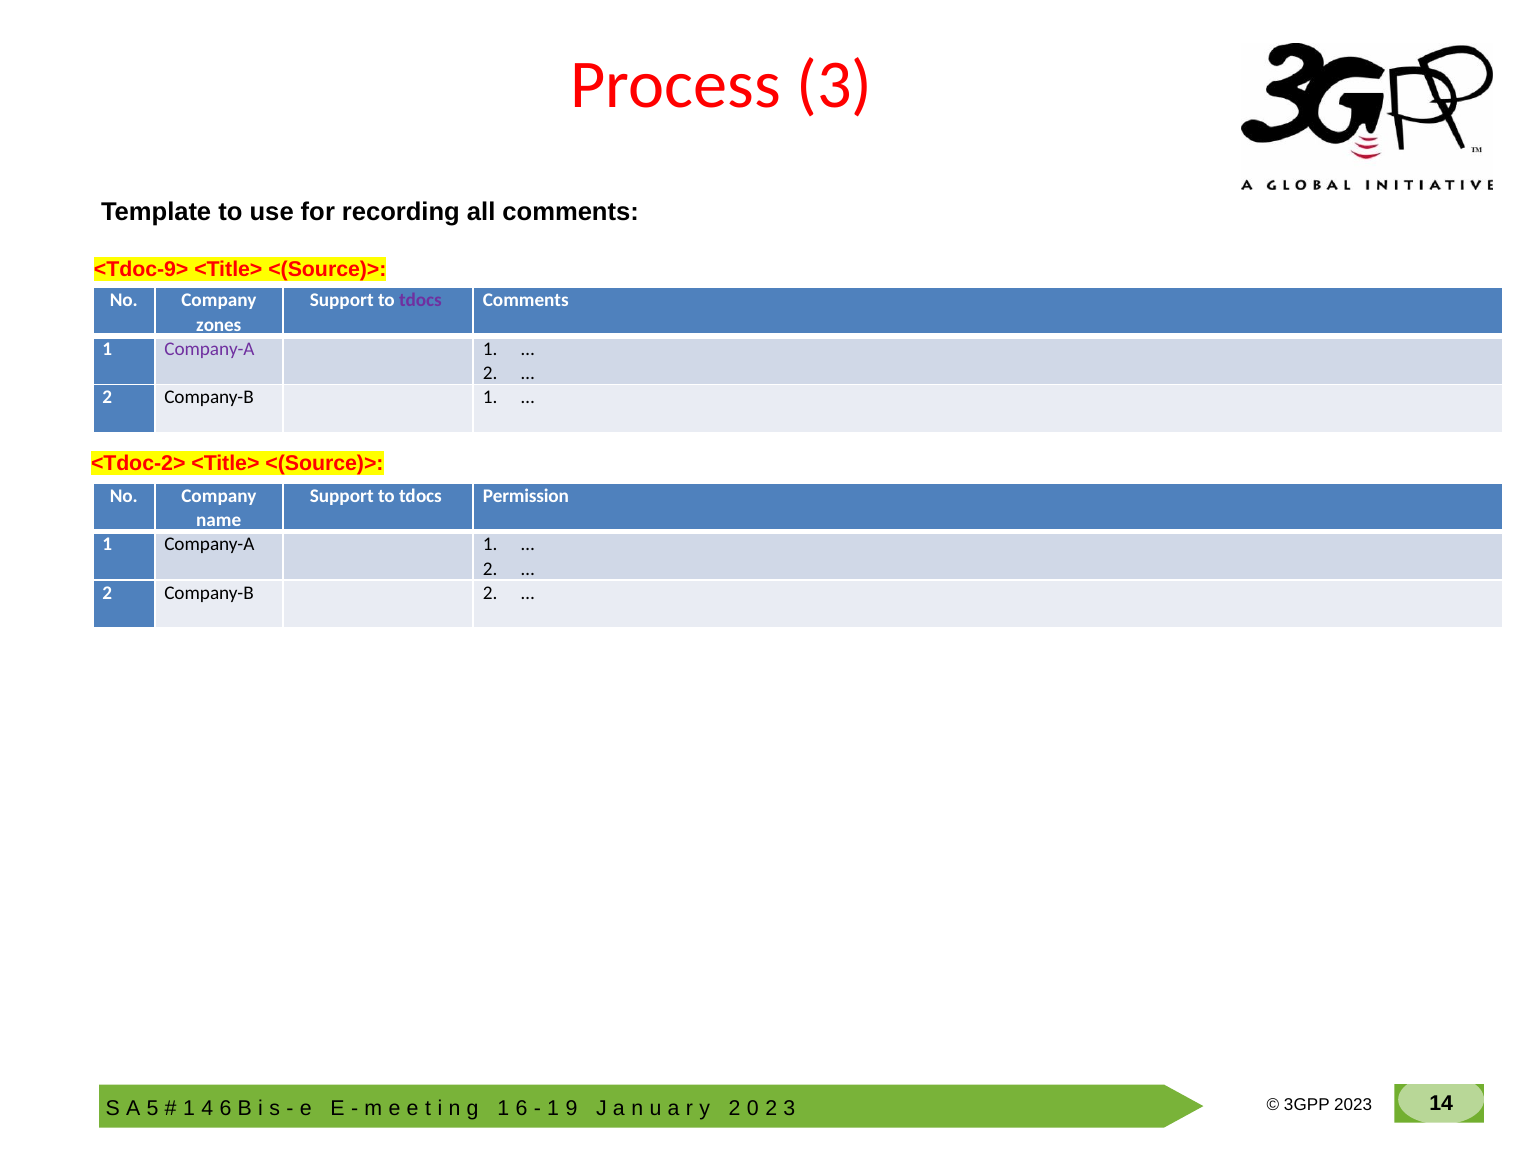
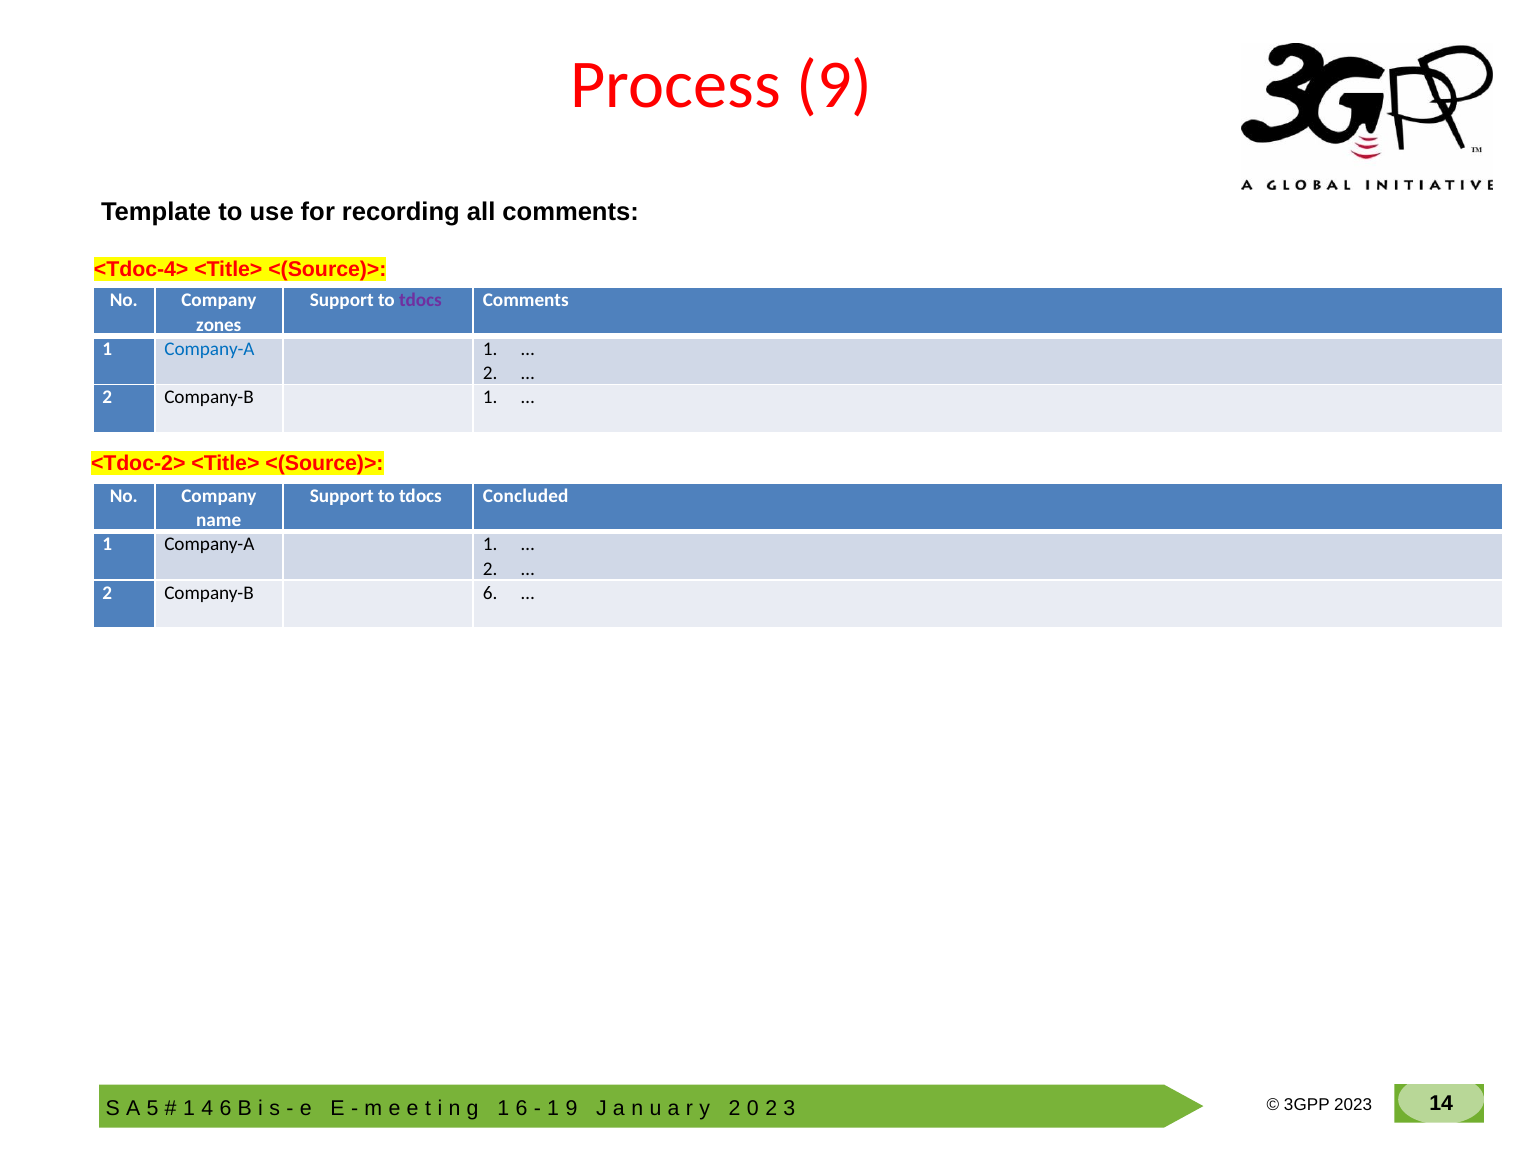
Process 3: 3 -> 9 (834, 85)
<Tdoc-9>: <Tdoc-9> -> <Tdoc-4> (141, 269)
Company-A colour: purple -> blue (209, 349)
Permission: Permission -> Concluded (526, 496)
Company-B 2: 2 -> 6 (490, 593)
